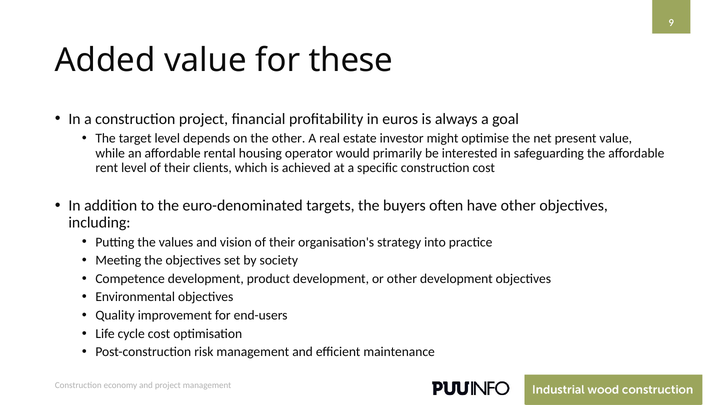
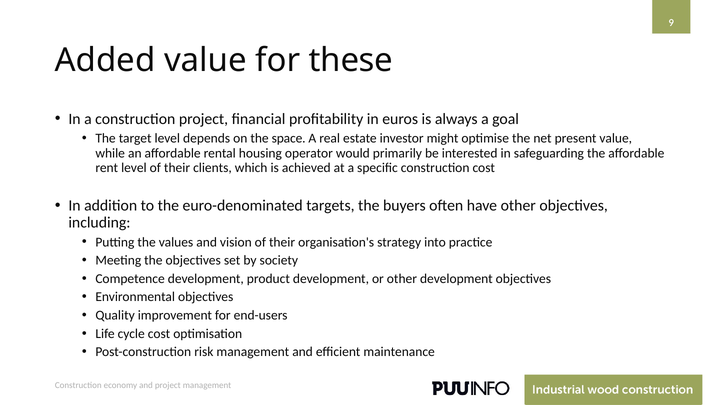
the other: other -> space (289, 138)
